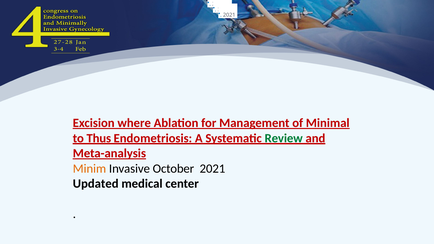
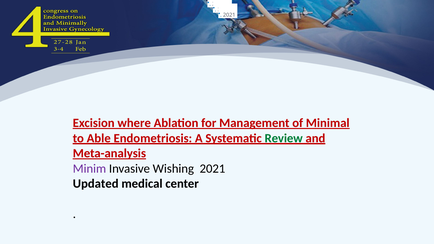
Thus: Thus -> Able (99, 138)
Minim colour: orange -> purple (89, 169)
October: October -> Wishing (173, 169)
